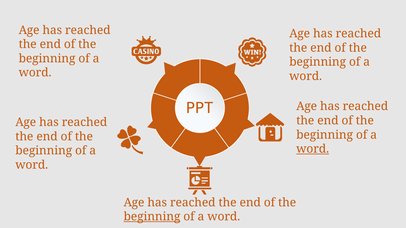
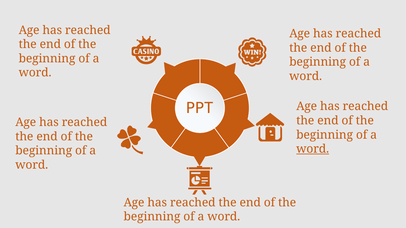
beginning underline: present -> none (152, 217)
